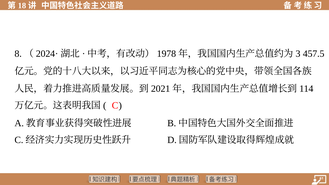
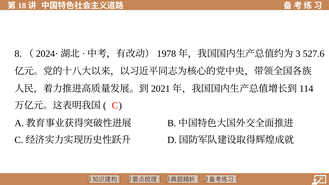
457.5: 457.5 -> 527.6 (314, 54)
